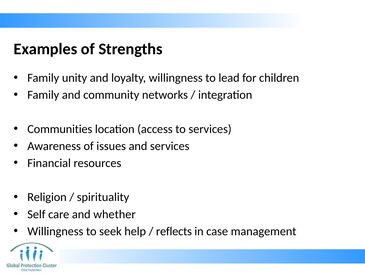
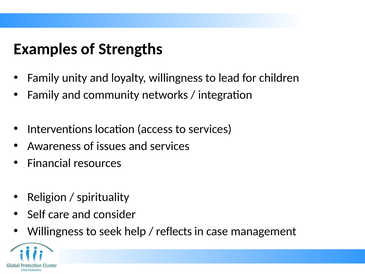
Communities: Communities -> Interventions (60, 129)
whether: whether -> consider (115, 214)
